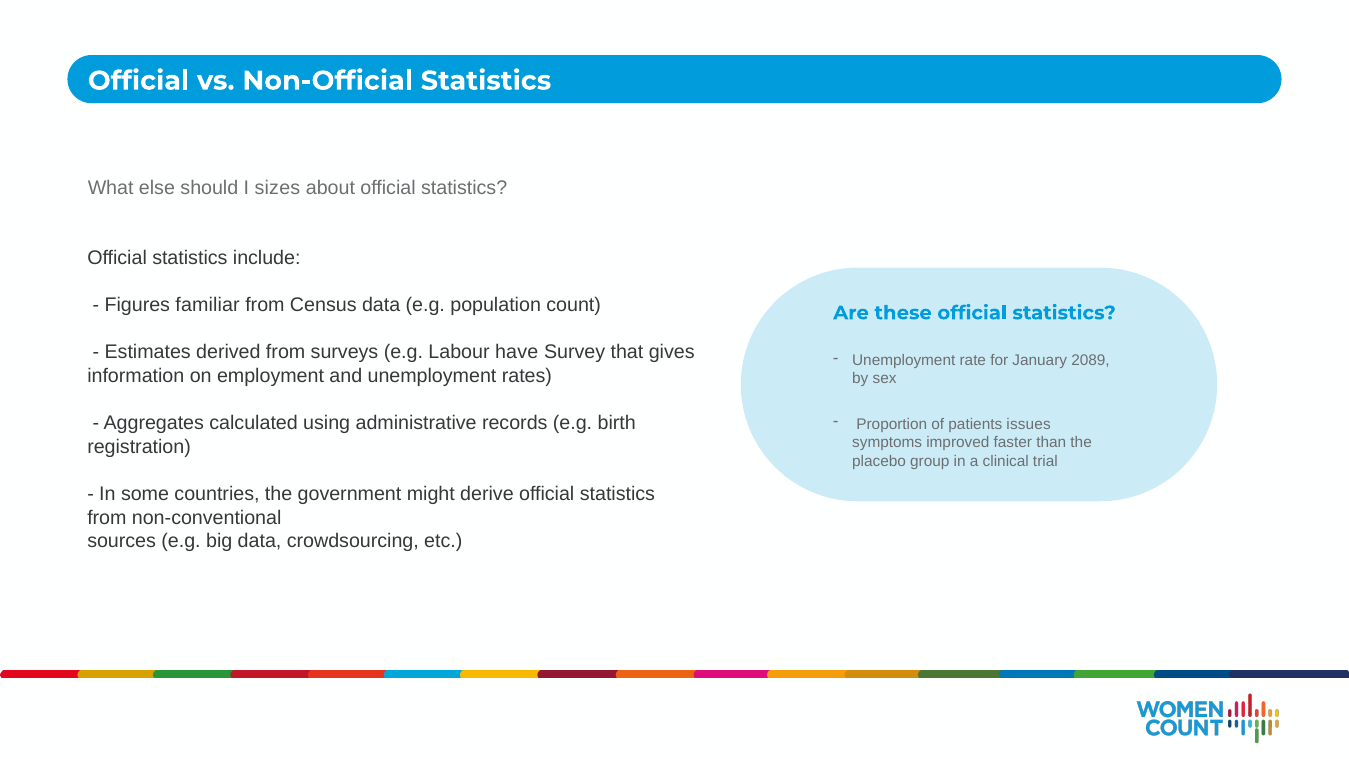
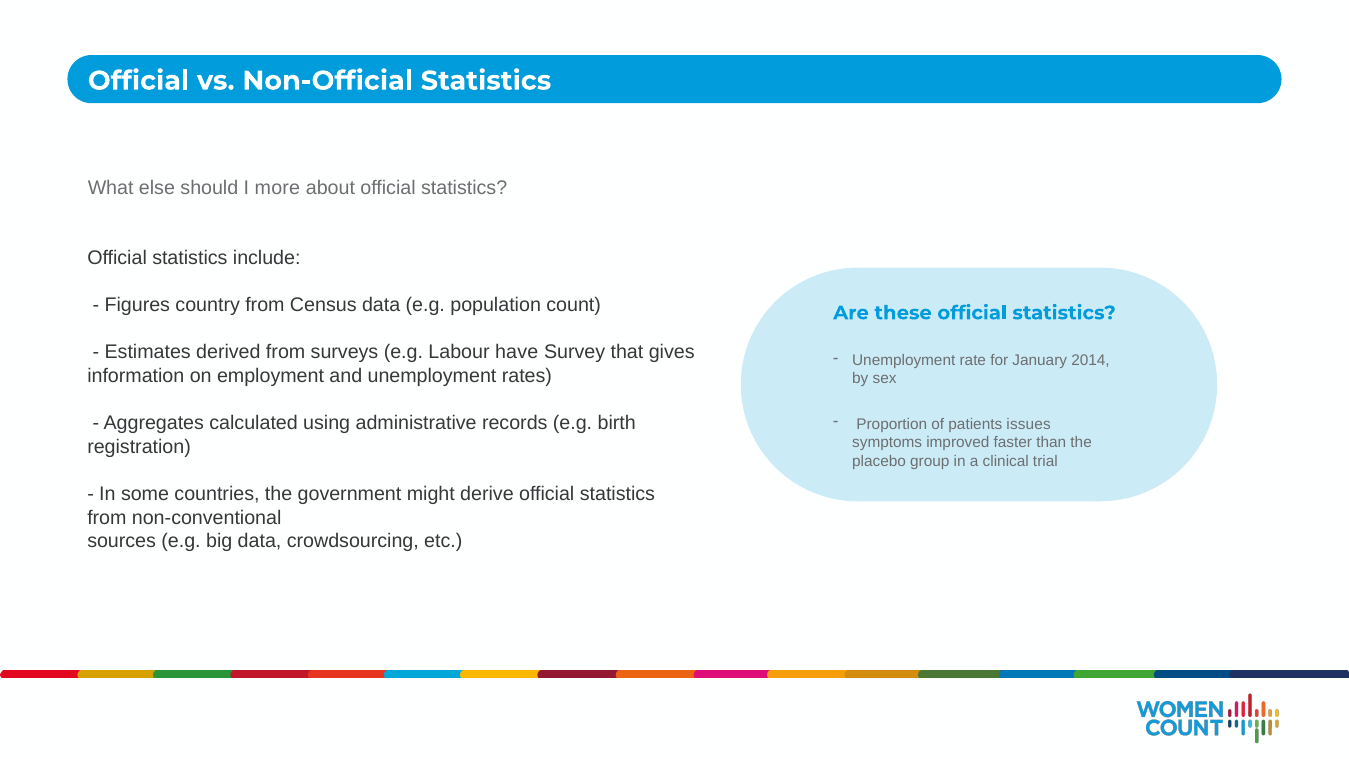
sizes: sizes -> more (277, 188)
familiar: familiar -> country (208, 305)
2089: 2089 -> 2014 (1090, 360)
